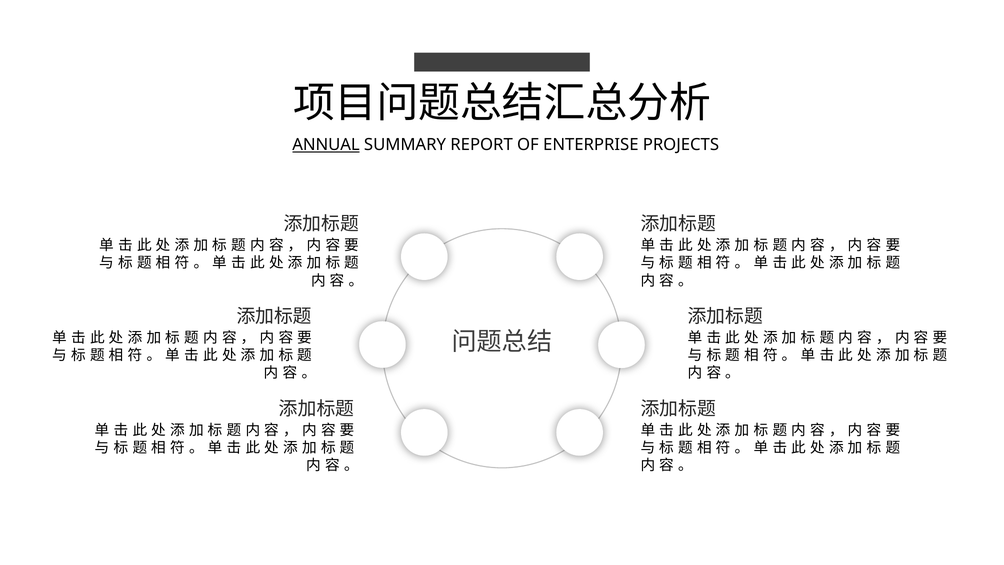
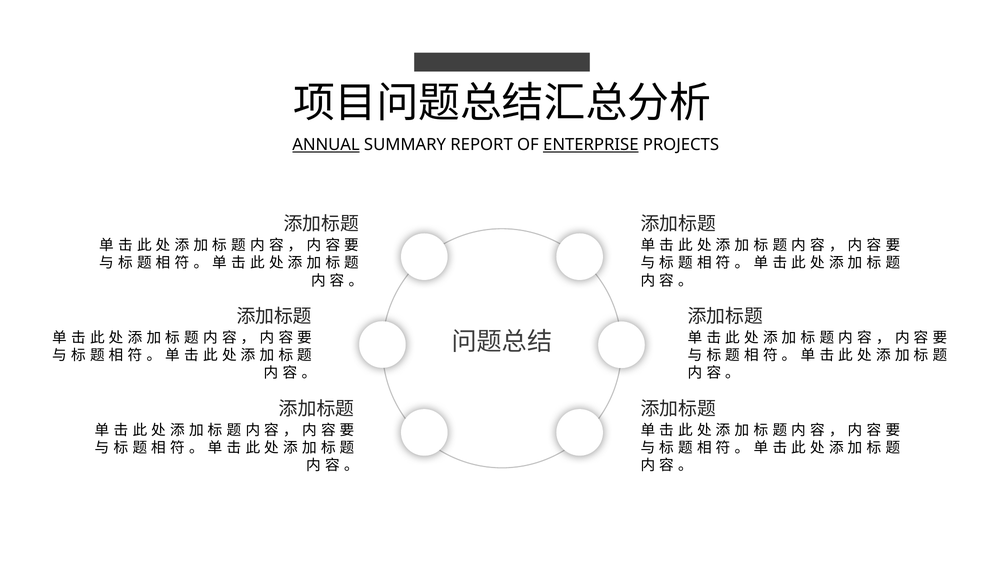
ENTERPRISE underline: none -> present (591, 145)
